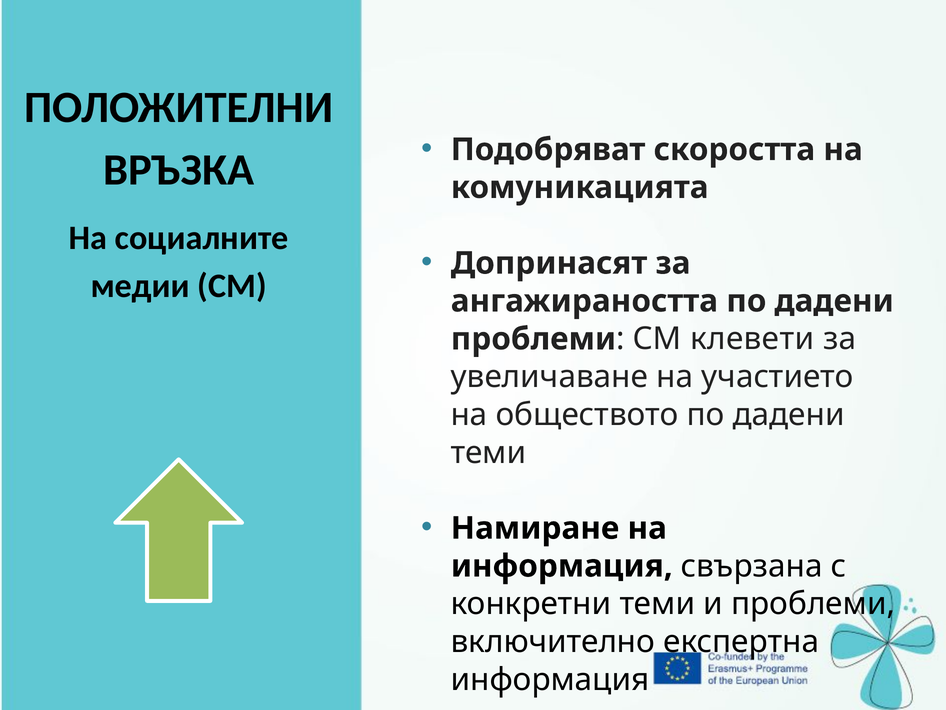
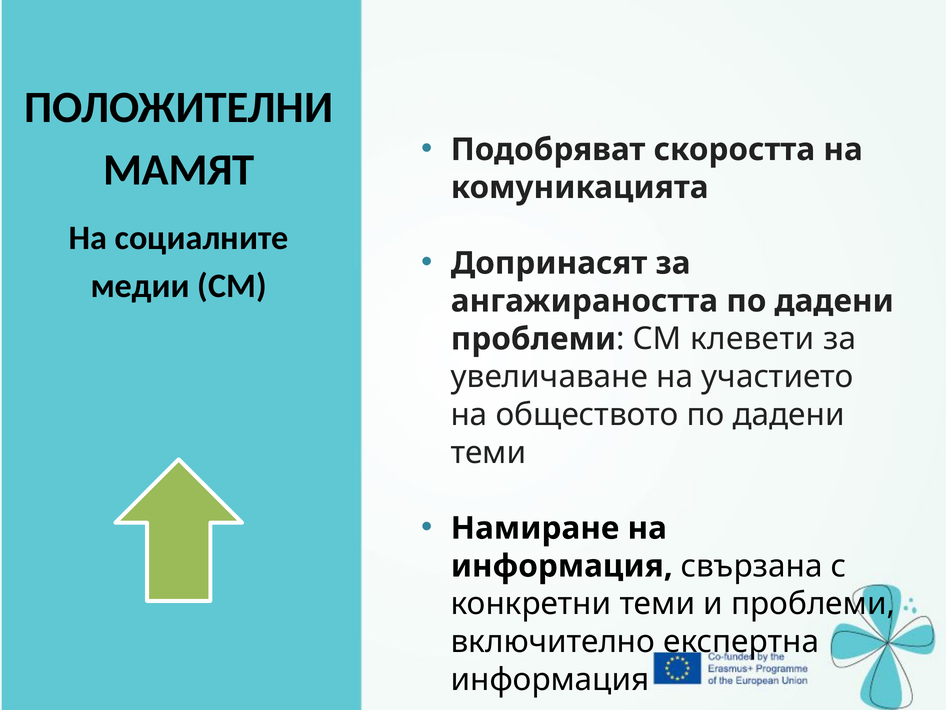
ВРЪЗКА: ВРЪЗКА -> МАМЯТ (179, 170)
